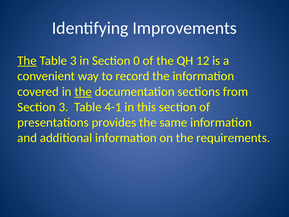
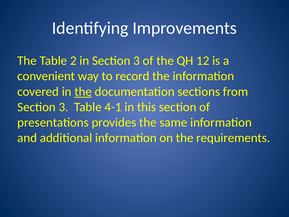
The underline: present -> none (27, 61)
Table 3: 3 -> 2 (73, 61)
in Section 0: 0 -> 3 (137, 61)
